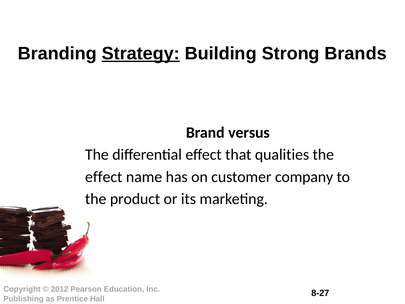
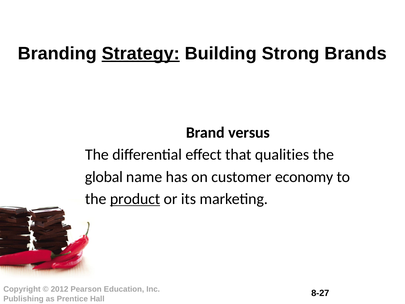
effect: effect -> global (104, 177)
company: company -> economy (304, 177)
product underline: none -> present (135, 199)
